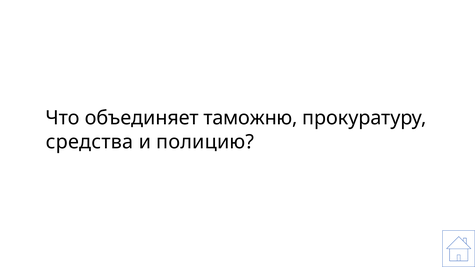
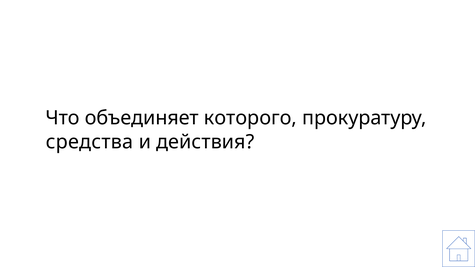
таможню: таможню -> которого (250, 118)
полицию: полицию -> действия (205, 142)
